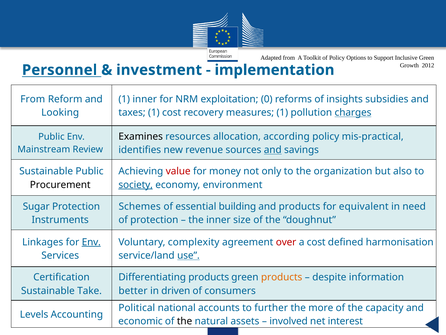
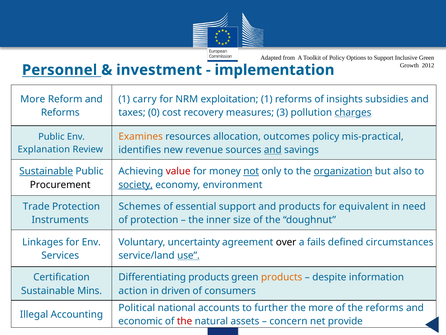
From: From -> More (33, 99)
1 inner: inner -> carry (145, 99)
exploitation 0: 0 -> 1 (267, 99)
Looking: Looking -> Reforms (60, 112)
taxes 1: 1 -> 0 (154, 112)
measures 1: 1 -> 3 (282, 112)
Examines colour: black -> orange (141, 136)
according: according -> outcomes (287, 136)
Mainstream: Mainstream -> Explanation (44, 149)
Sustainable underline: none -> present (46, 171)
not underline: none -> present (251, 171)
organization underline: none -> present (343, 171)
Sugar: Sugar -> Trade (36, 206)
essential building: building -> support (237, 206)
Env underline: present -> none (91, 242)
complexity: complexity -> uncertainty (194, 242)
over colour: red -> black (286, 242)
a cost: cost -> fails (316, 242)
harmonisation: harmonisation -> circumstances (400, 242)
Take: Take -> Mins (90, 290)
better: better -> action (133, 290)
the capacity: capacity -> reforms (384, 307)
Levels: Levels -> Illegal (34, 314)
the colour: black -> red (185, 321)
involved: involved -> concern (288, 321)
interest: interest -> provide (345, 321)
